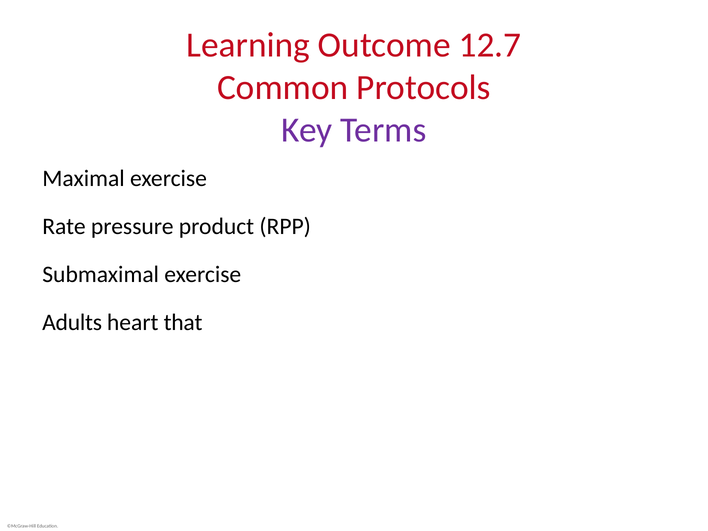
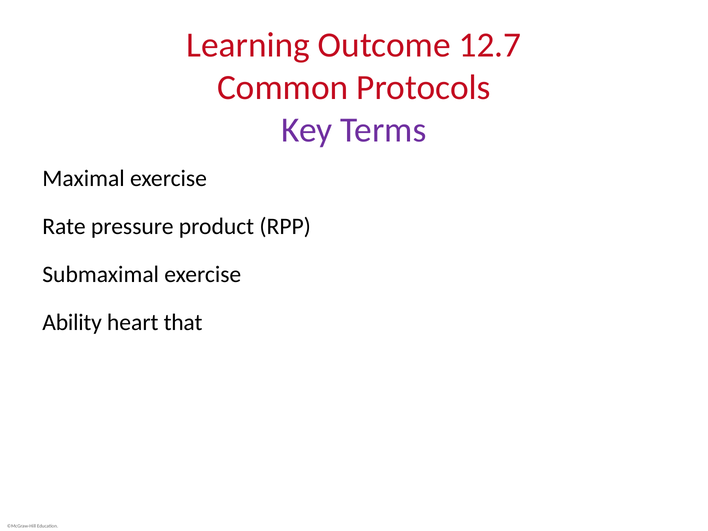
Adults: Adults -> Ability (72, 323)
